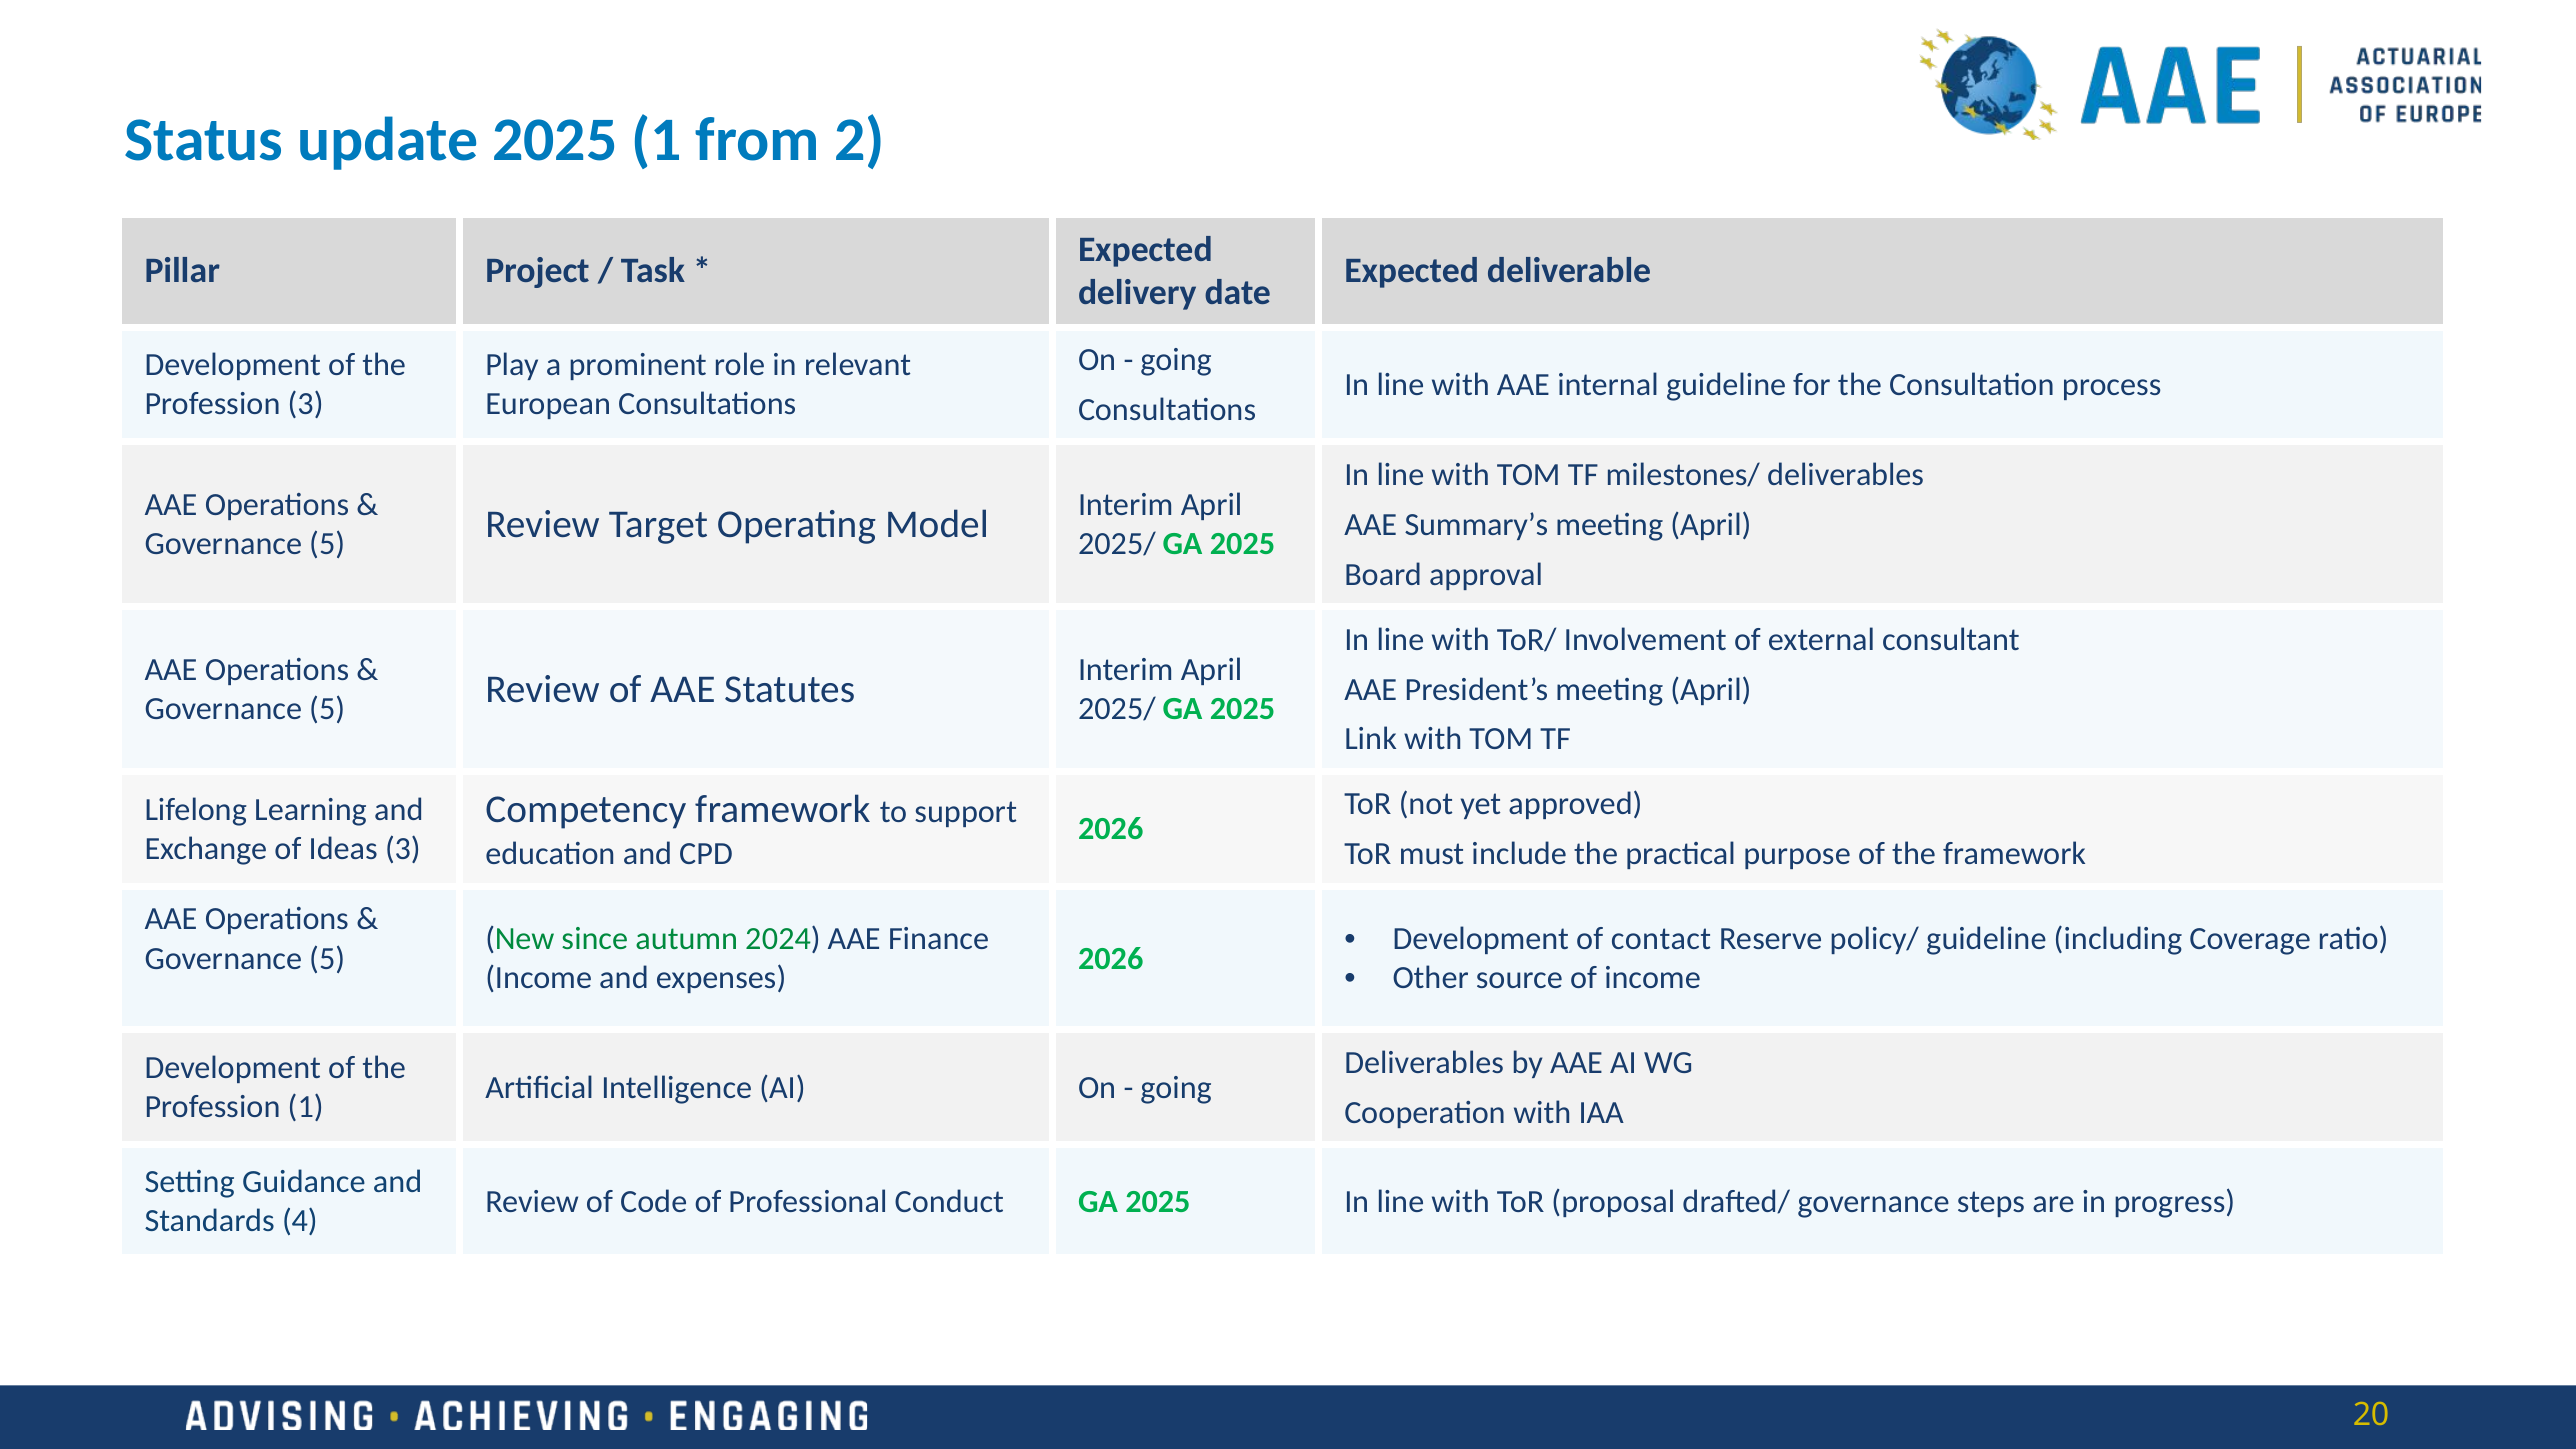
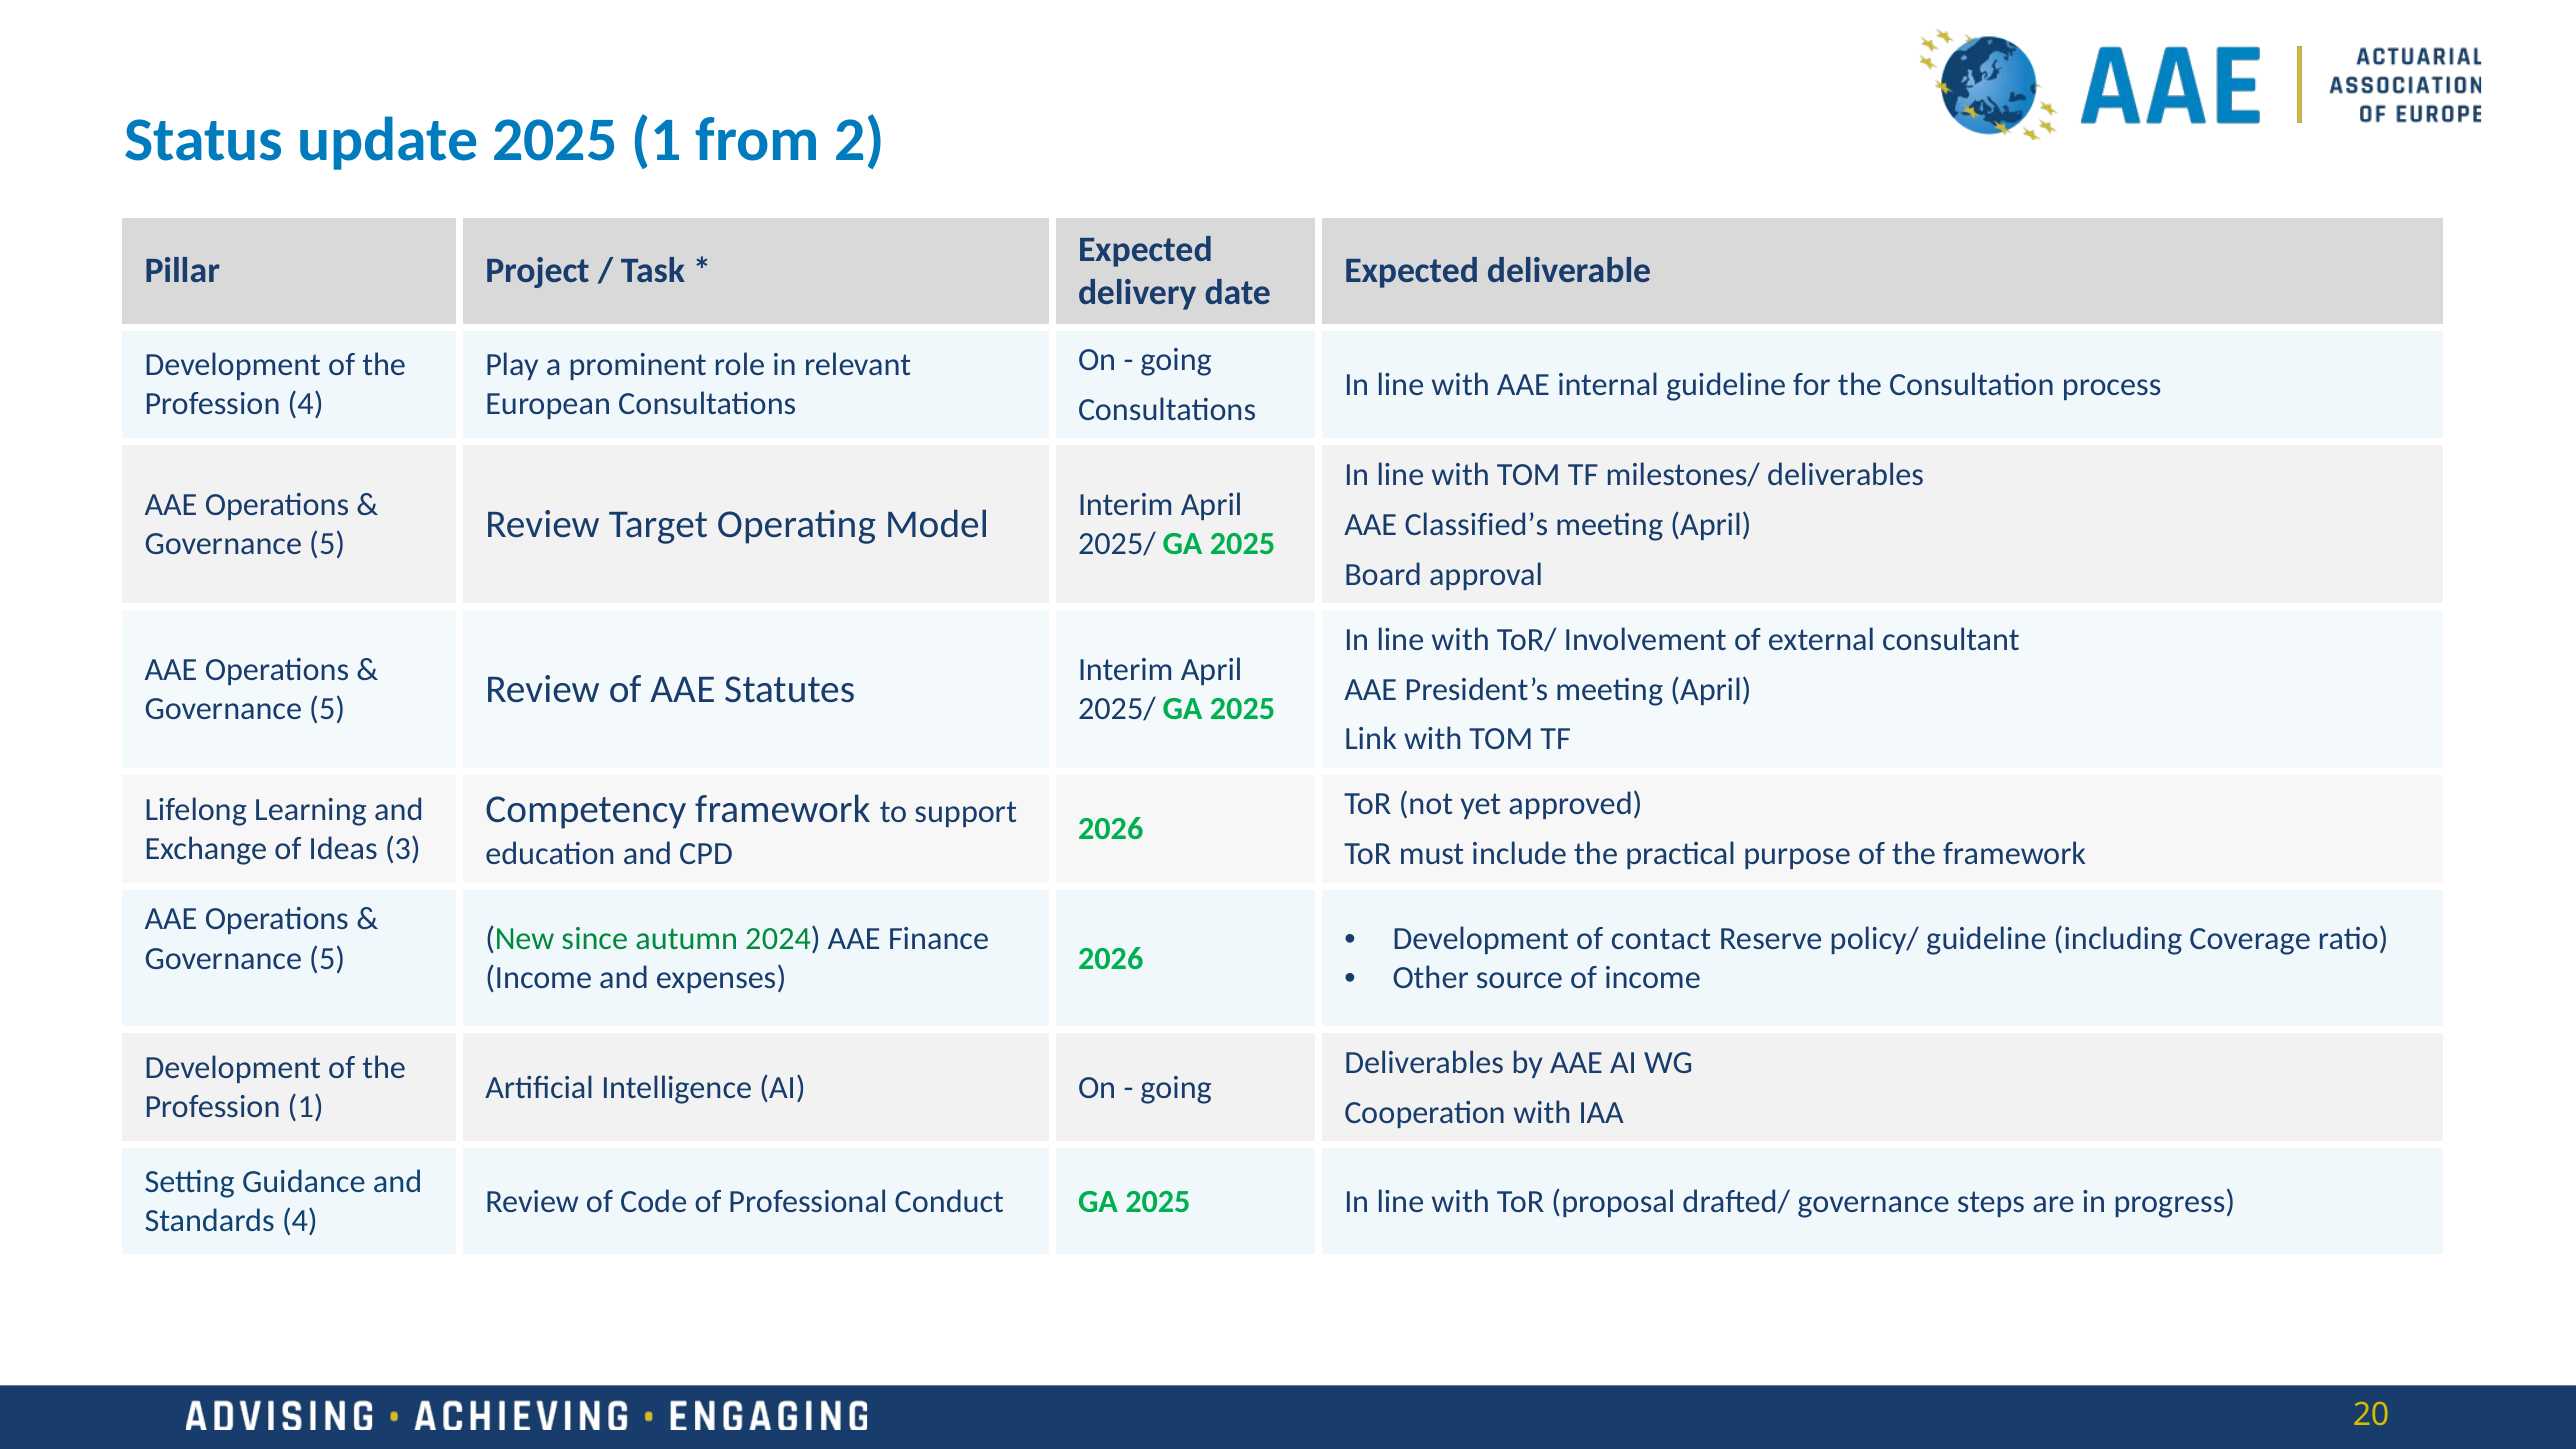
Profession 3: 3 -> 4 (306, 404)
Summary’s: Summary’s -> Classified’s (1476, 525)
